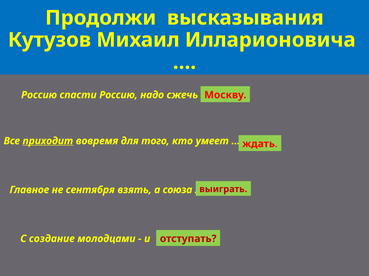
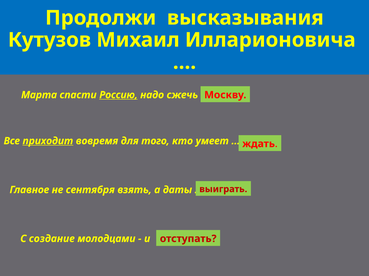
Россию: Россию -> Марта (39, 95)
Россию underline: none -> present (118, 95)
союза: союза -> даты (177, 190)
